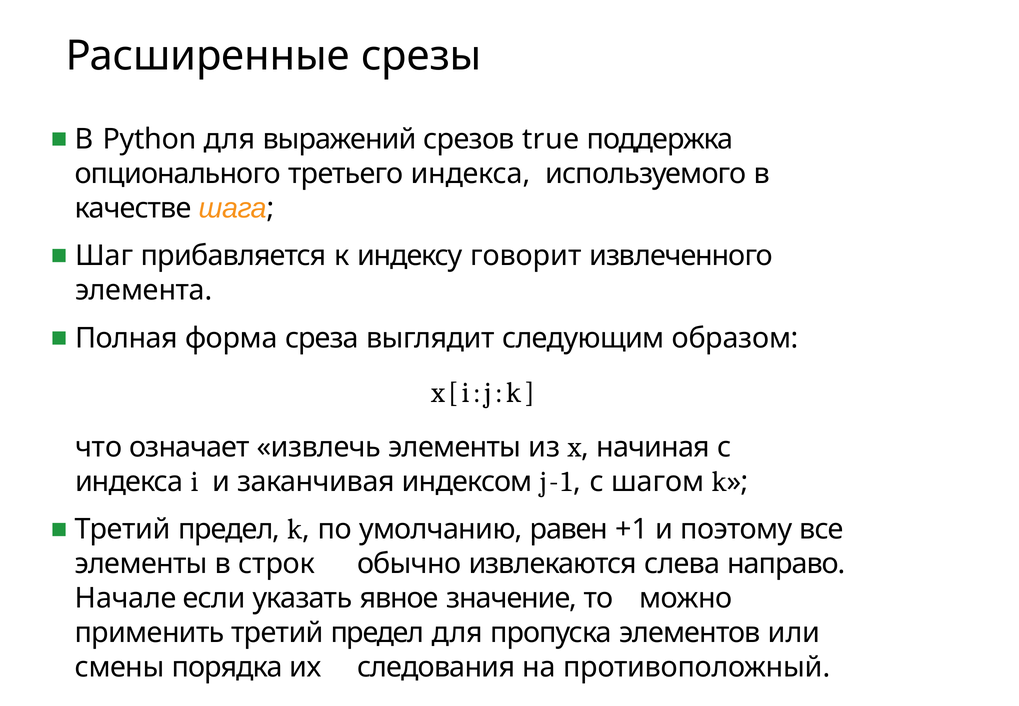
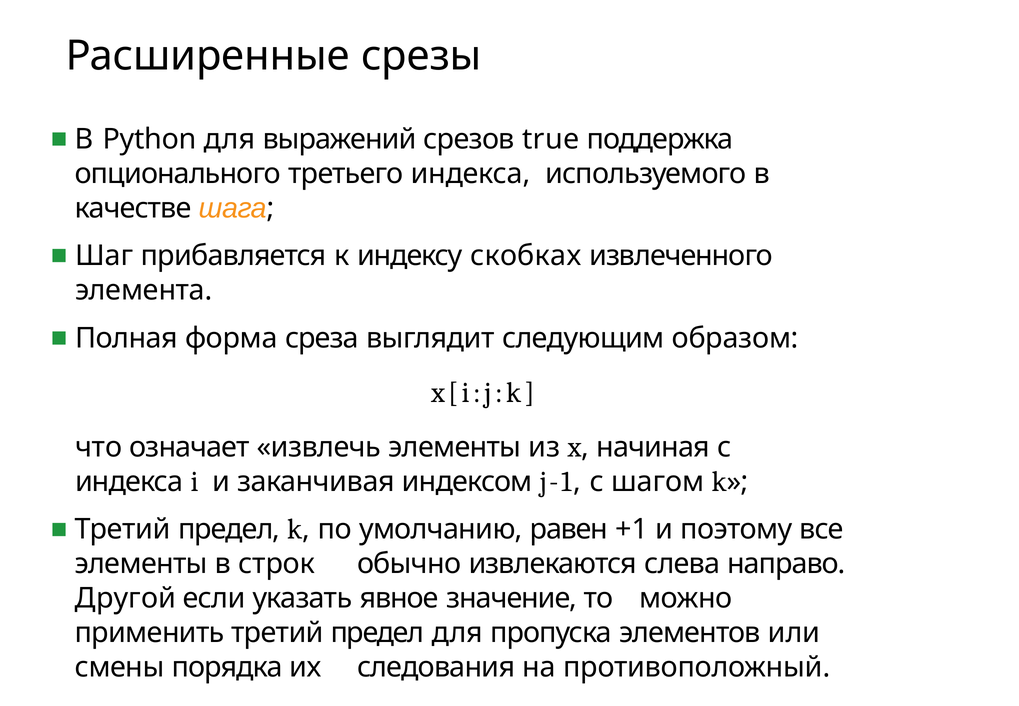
говорит: говорит -> скобках (526, 256)
Начале: Начале -> Другой (126, 598)
